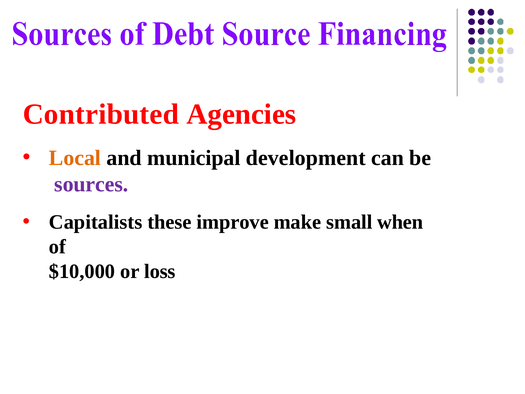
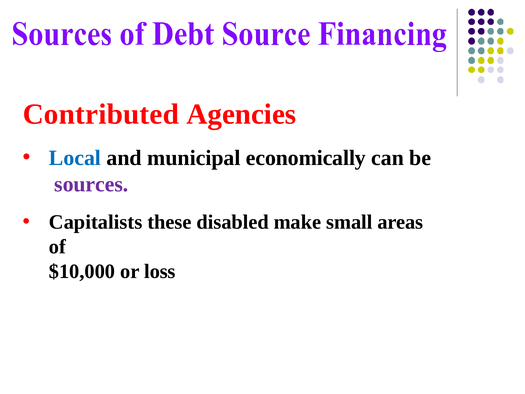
Local colour: orange -> blue (75, 158)
development: development -> economically (306, 158)
improve: improve -> disabled (233, 222)
when: when -> areas (400, 222)
